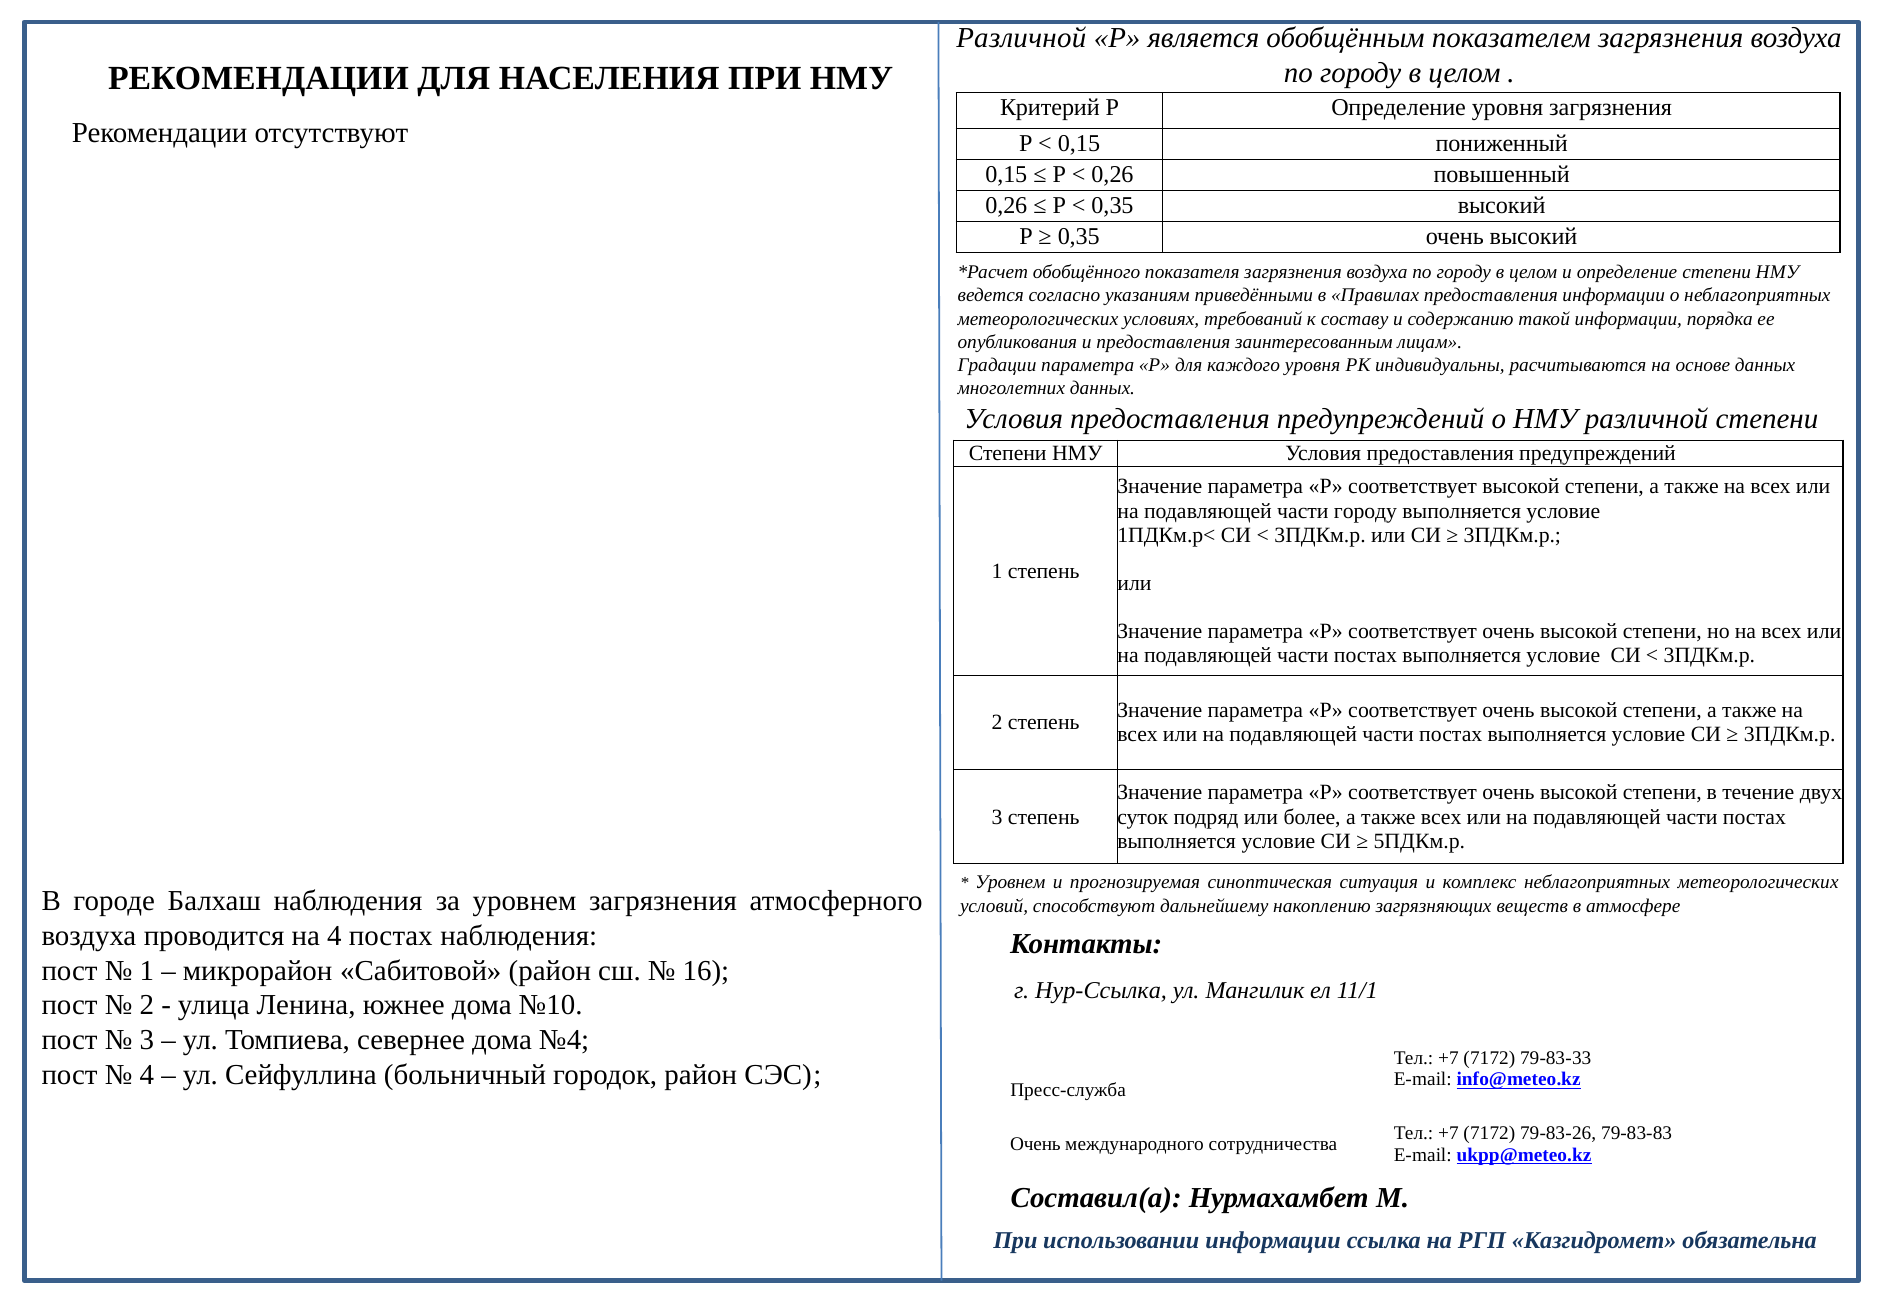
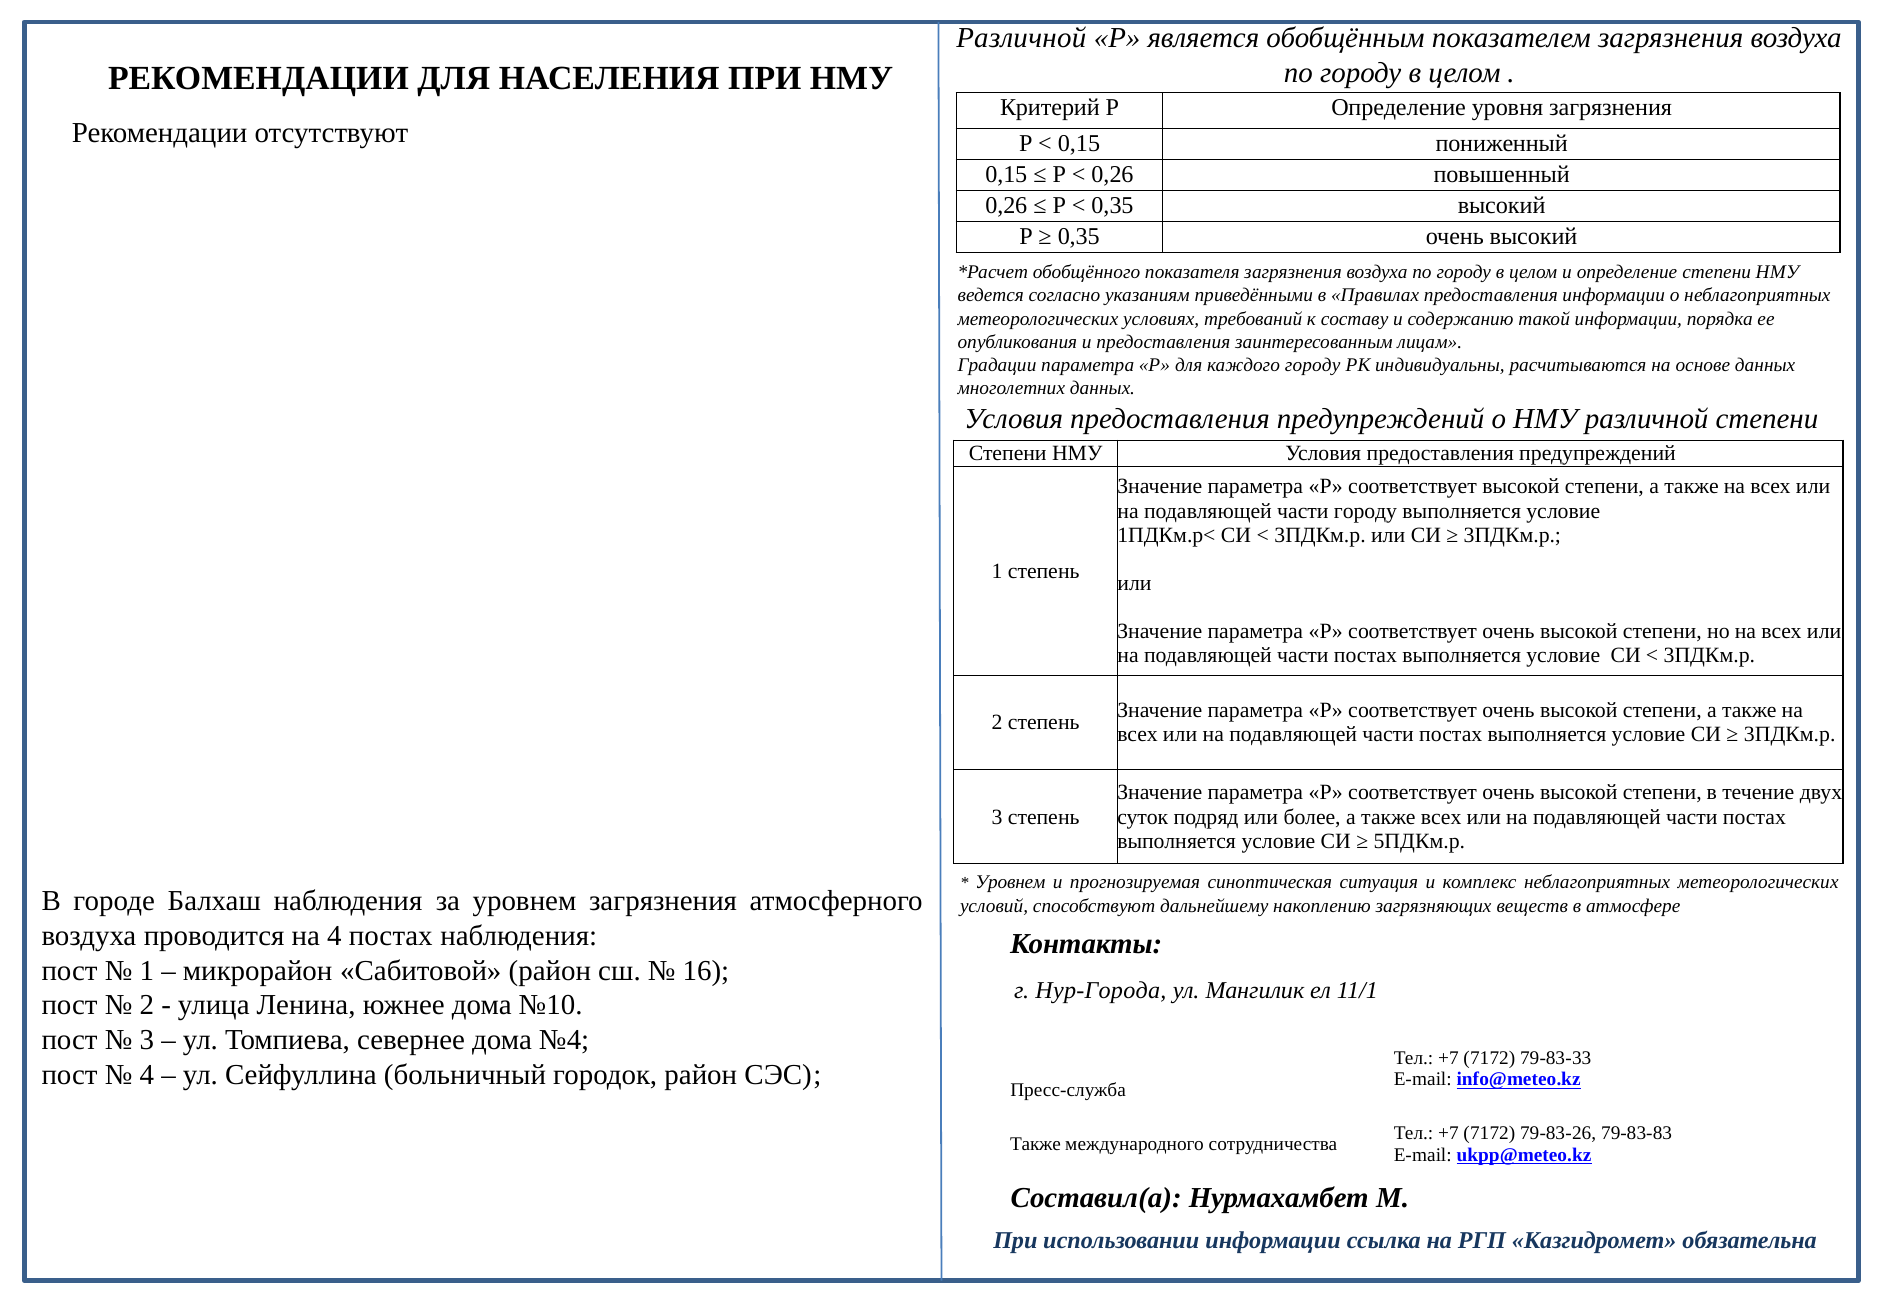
каждого уровня: уровня -> городу (1313, 365)
Нур-Ссылка: Нур-Ссылка -> Нур-Города (1101, 990)
Очень: Очень -> Также (1035, 1145)
